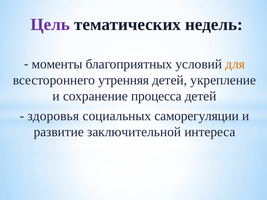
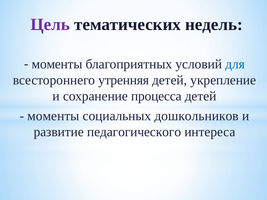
для colour: orange -> blue (235, 64)
здоровья: здоровья -> моменты (53, 116)
саморегуляции: саморегуляции -> дошкольников (197, 116)
заключительной: заключительной -> педагогического (134, 132)
